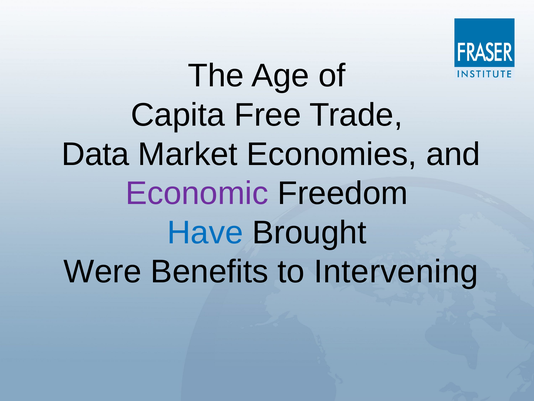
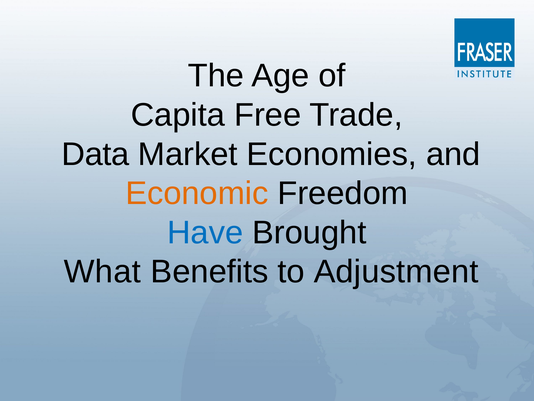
Economic colour: purple -> orange (197, 193)
Were: Were -> What (102, 271)
Intervening: Intervening -> Adjustment (396, 271)
